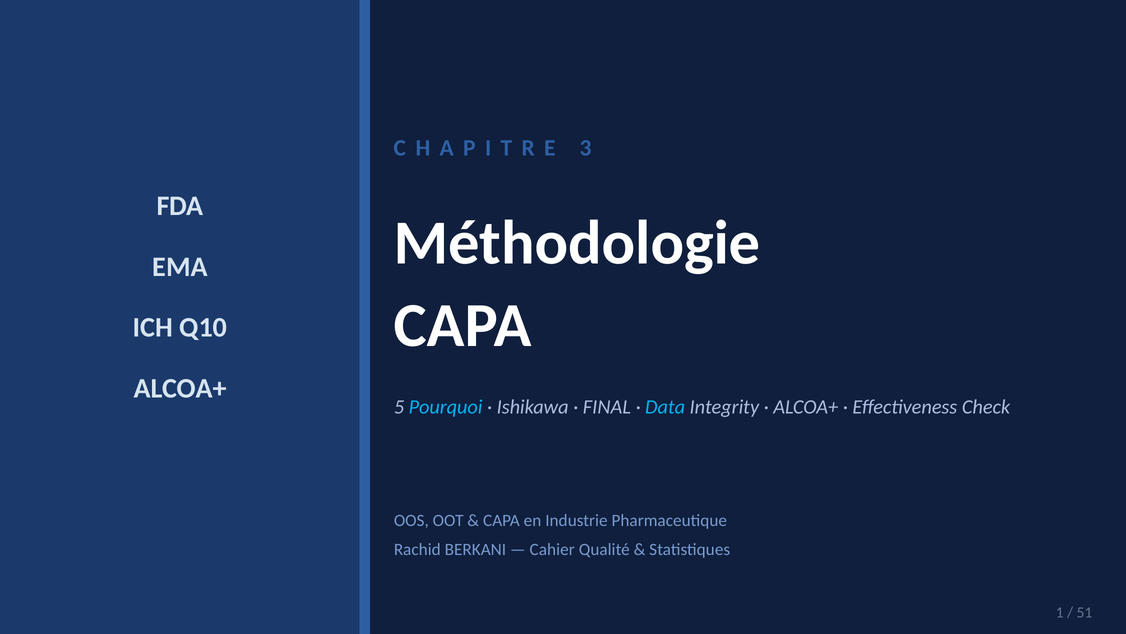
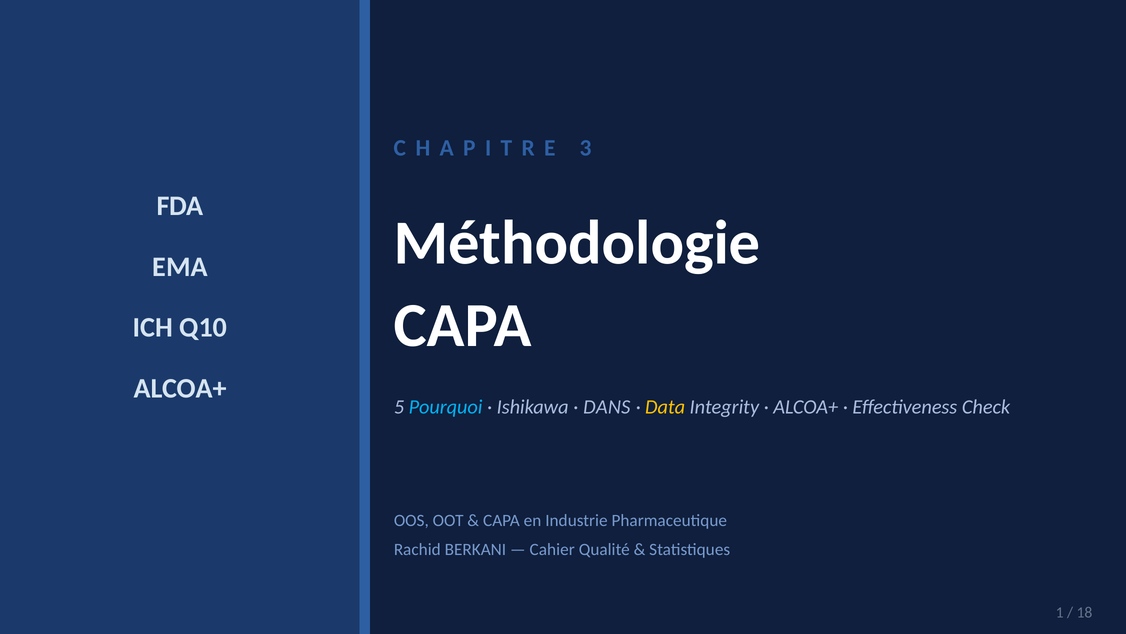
FINAL: FINAL -> DANS (607, 407)
Data colour: light blue -> yellow (665, 407)
51: 51 -> 18 (1084, 612)
